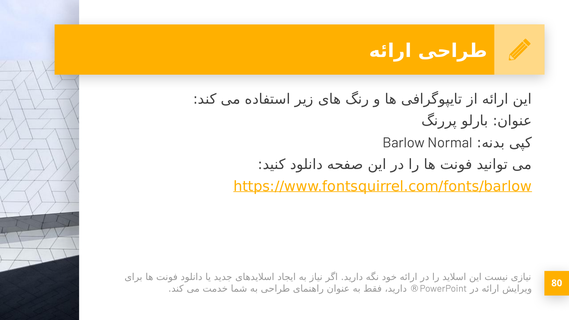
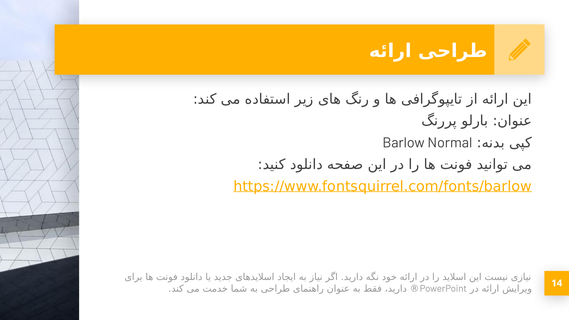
80: 80 -> 14 (557, 283)
